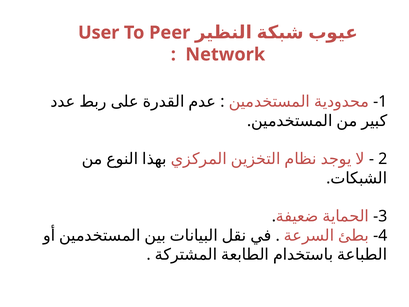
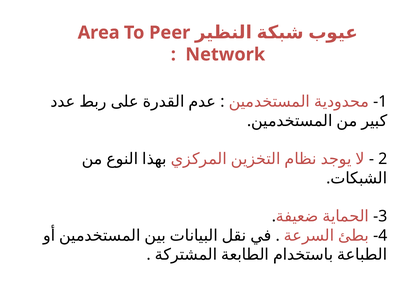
User: User -> Area (99, 33)
